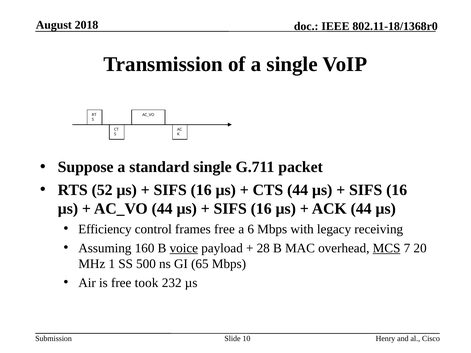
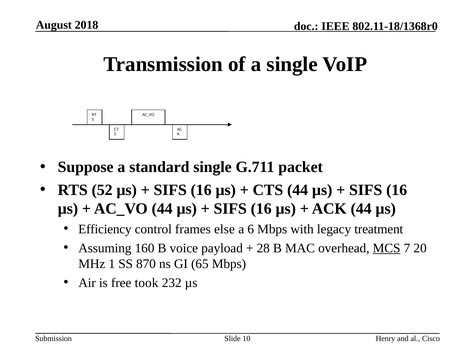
frames free: free -> else (224, 229)
receiving: receiving -> treatment (379, 229)
voice underline: present -> none (184, 248)
500: 500 -> 870 (146, 264)
